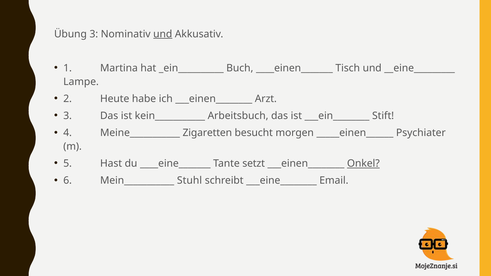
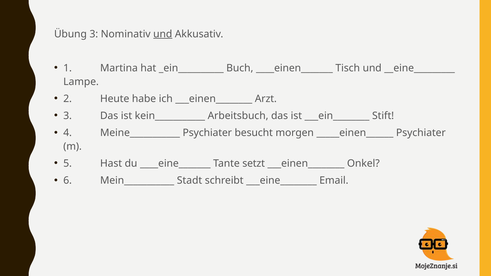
Meine___________ Zigaretten: Zigaretten -> Psychiater (207, 133)
Onkel underline: present -> none (363, 164)
Stuhl: Stuhl -> Stadt (190, 181)
